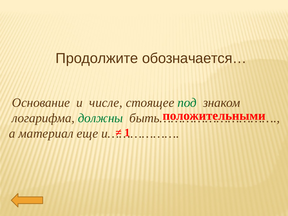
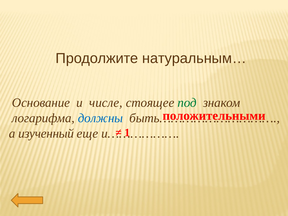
обозначается…: обозначается… -> натуральным… (194, 58)
должны colour: green -> blue (100, 118)
материал: материал -> изученный (46, 133)
